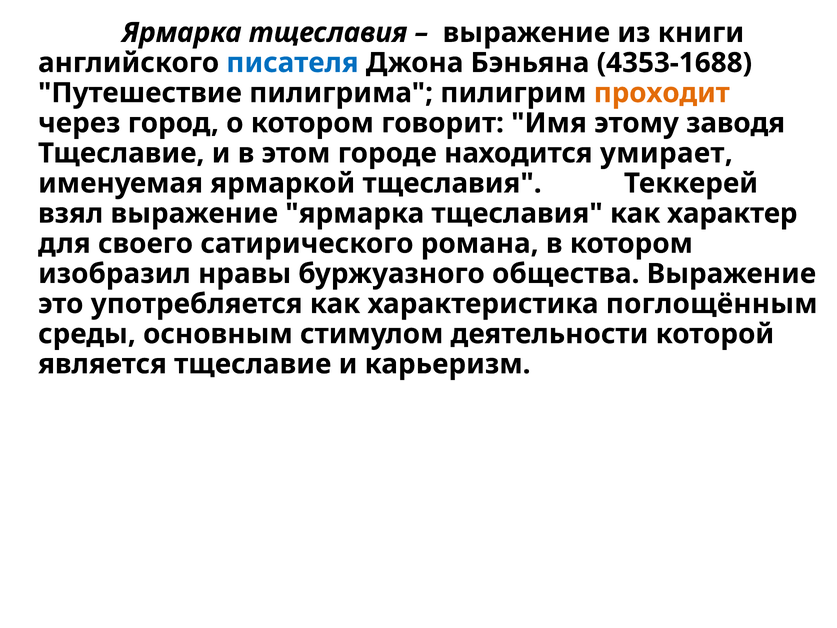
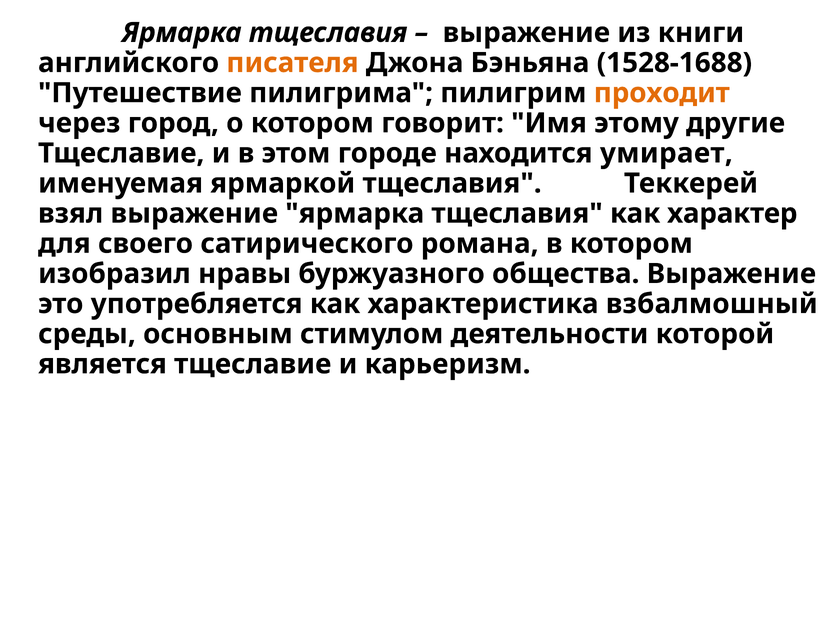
писателя colour: blue -> orange (292, 63)
4353-1688: 4353-1688 -> 1528-1688 (674, 63)
заводя: заводя -> другие (736, 123)
поглощённым: поглощённым -> взбалмошный (712, 304)
